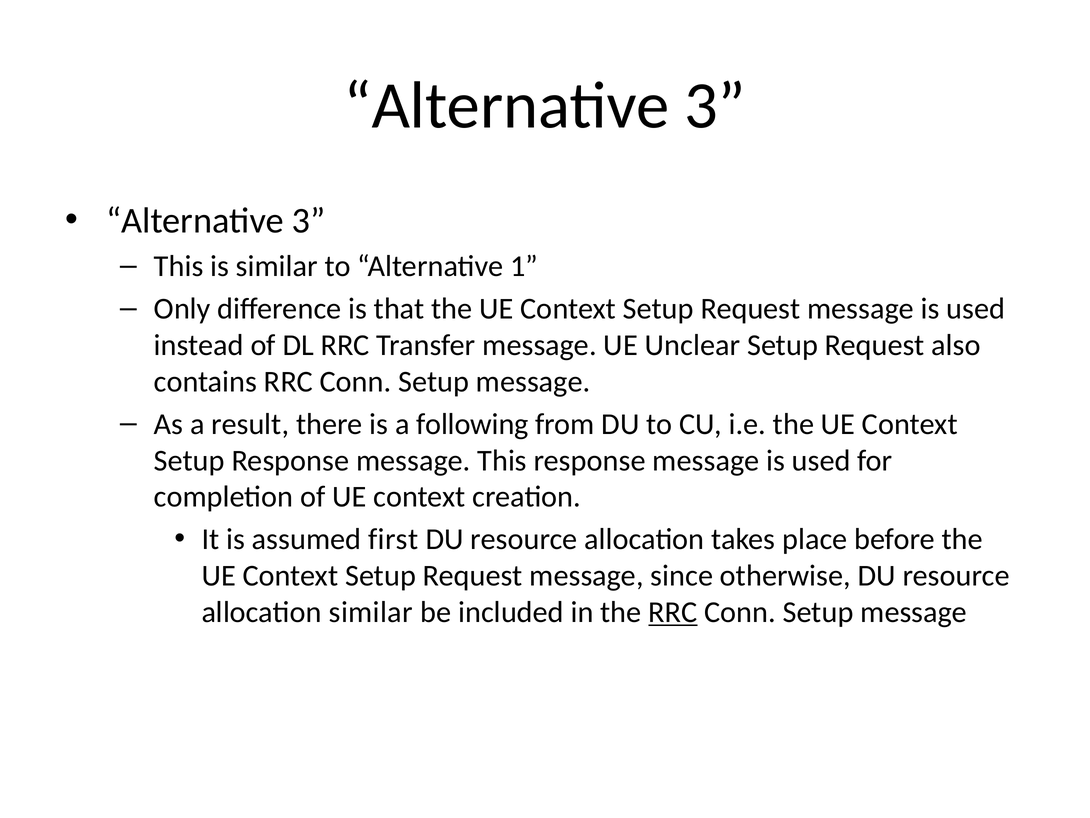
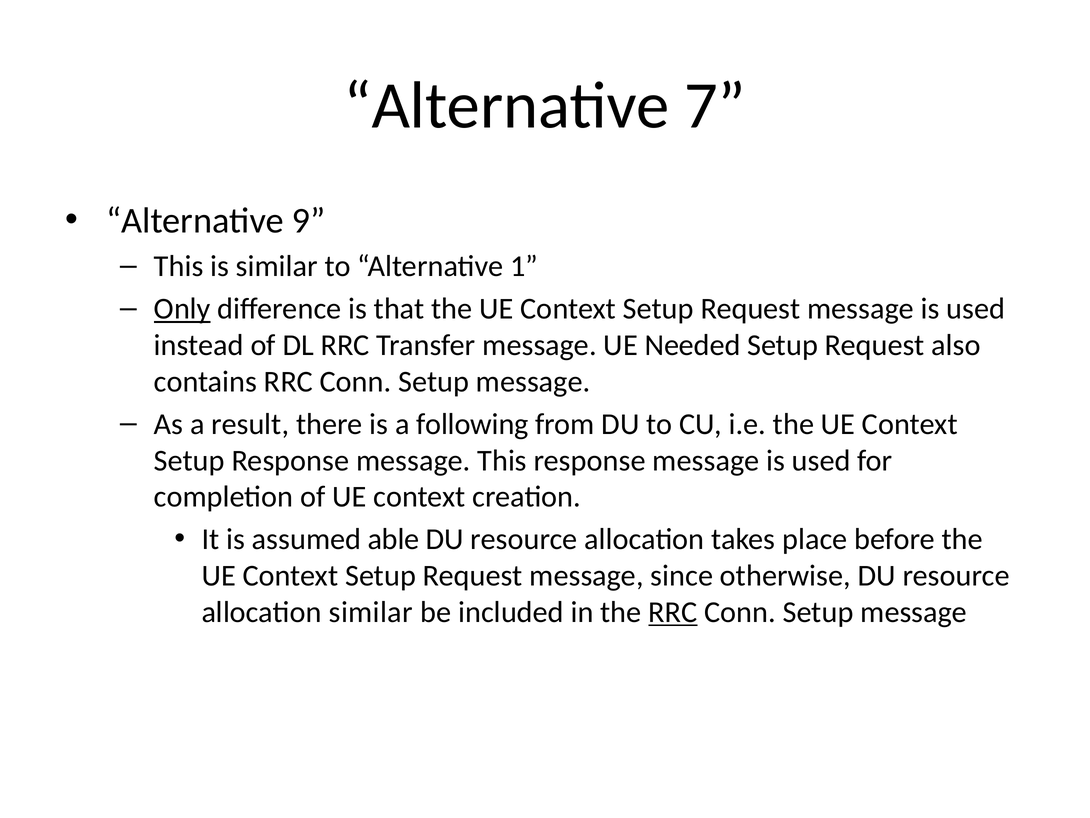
3: 3 -> 7 (715, 106)
3: 3 -> 9 (309, 221)
Only underline: none -> present (182, 309)
Unclear: Unclear -> Needed (693, 345)
first: first -> able (394, 539)
